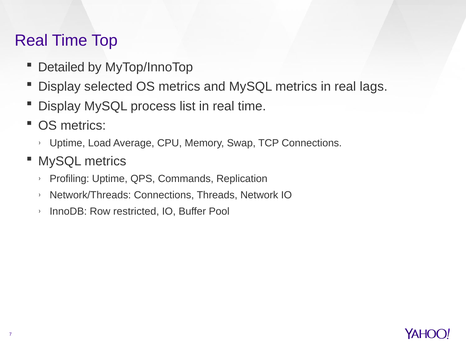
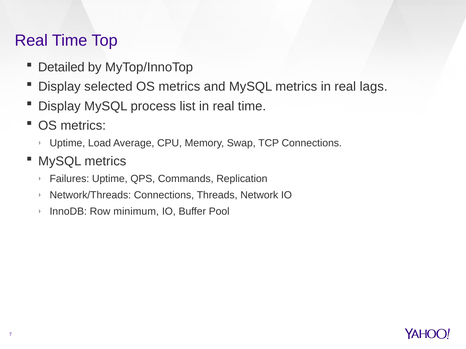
Profiling: Profiling -> Failures (69, 179)
restricted: restricted -> minimum (136, 212)
